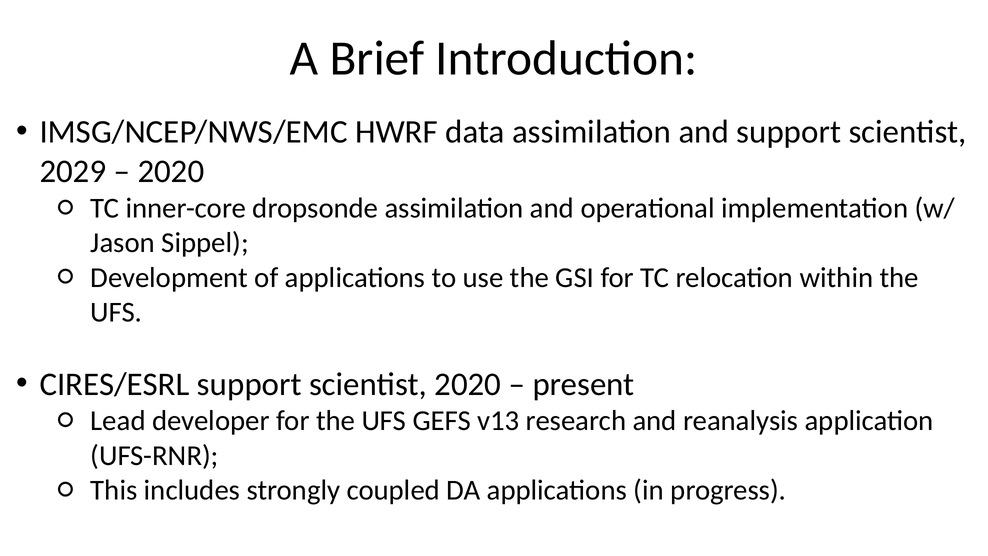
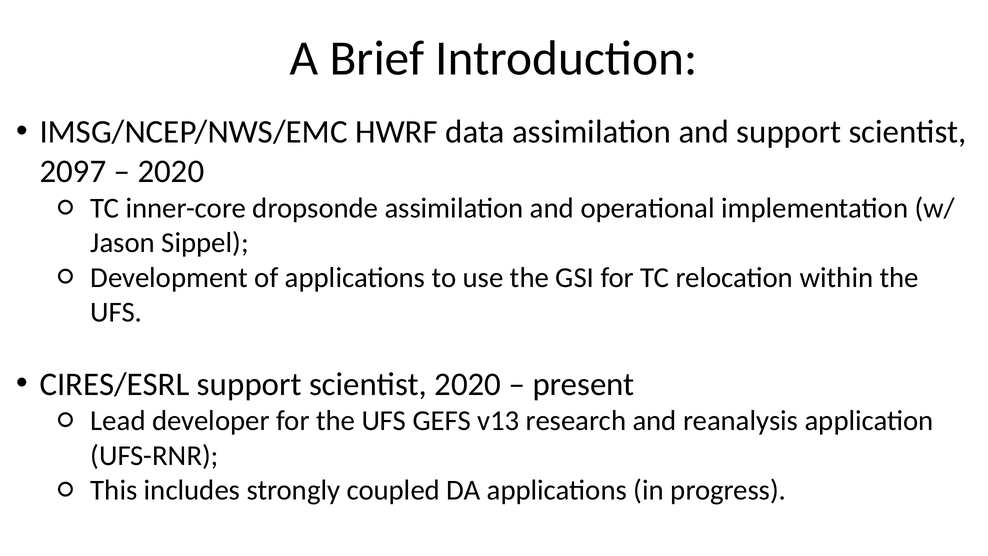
2029: 2029 -> 2097 (73, 171)
